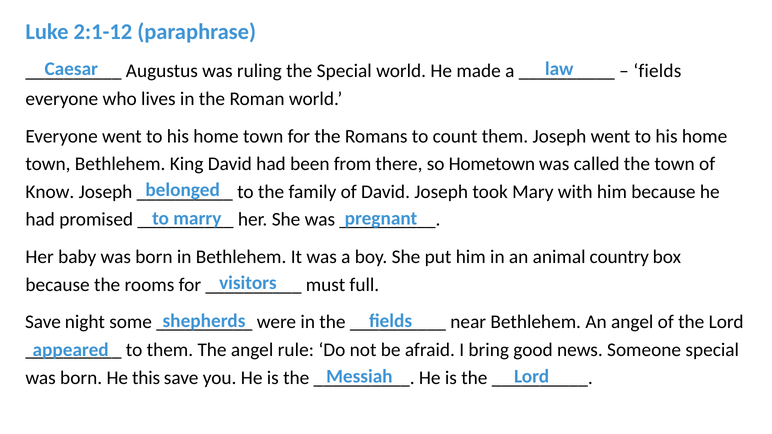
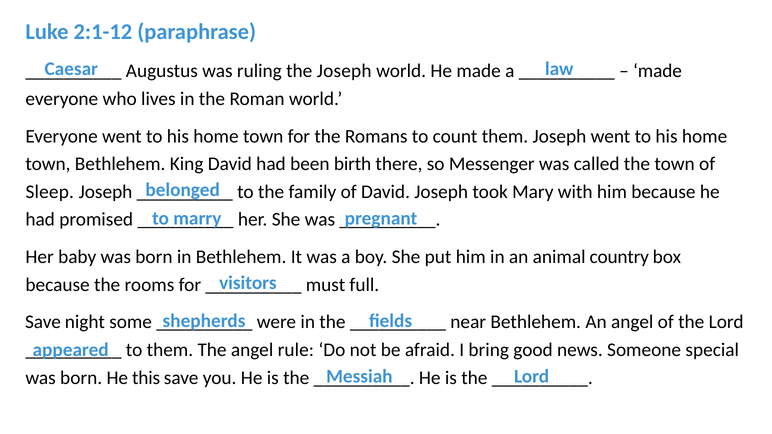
the Special: Special -> Joseph (344, 71)
fields: fields -> made (658, 71)
from: from -> birth (353, 164)
Hometown: Hometown -> Messenger (492, 164)
Know: Know -> Sleep (50, 192)
